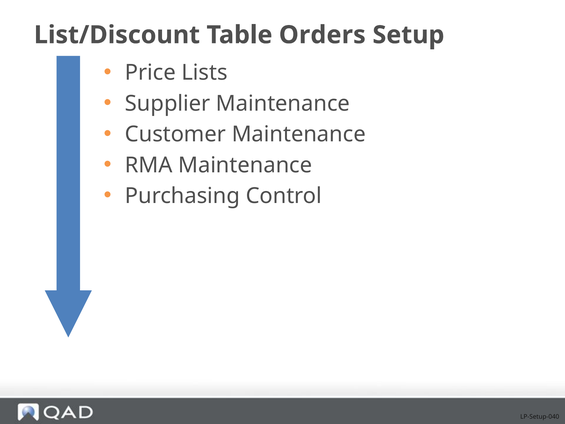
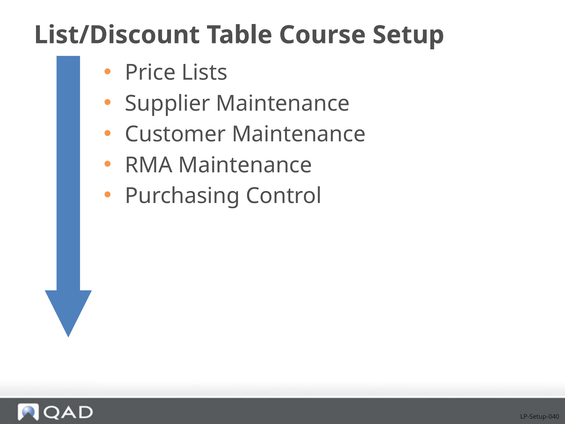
Orders: Orders -> Course (322, 35)
